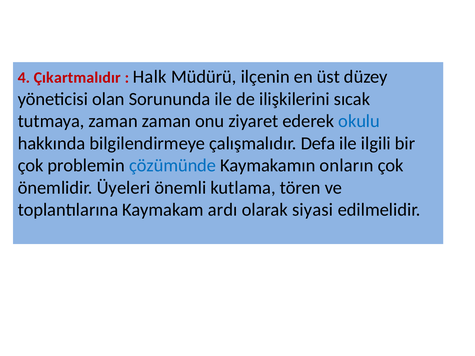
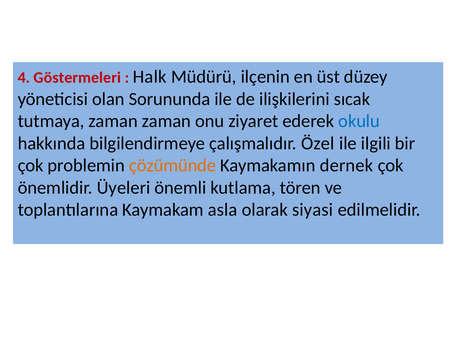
Çıkartmalıdır: Çıkartmalıdır -> Göstermeleri (77, 78)
Defa: Defa -> Özel (318, 143)
çözümünde colour: blue -> orange (173, 166)
onların: onların -> dernek (347, 166)
ardı: ardı -> asla (223, 210)
